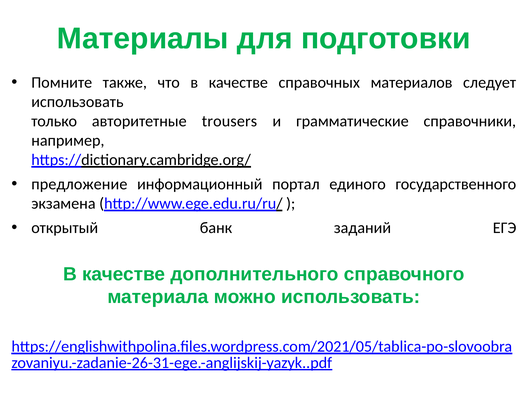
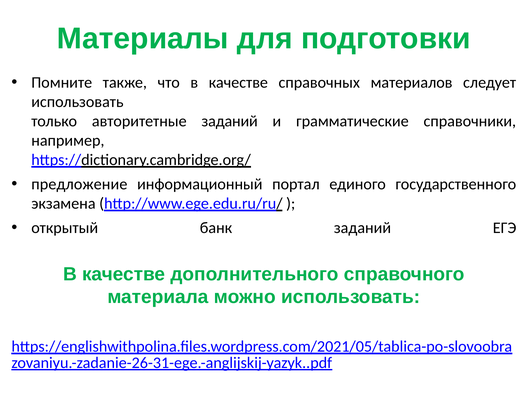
авторитетные trousers: trousers -> заданий (230, 121)
